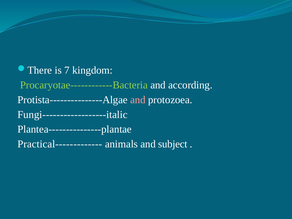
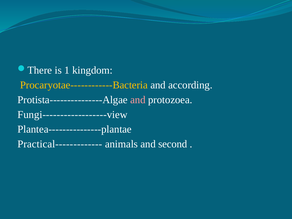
7: 7 -> 1 (67, 70)
Procaryotae------------Bacteria colour: light green -> yellow (84, 85)
Fungi------------------italic: Fungi------------------italic -> Fungi------------------view (73, 115)
subject: subject -> second (173, 144)
